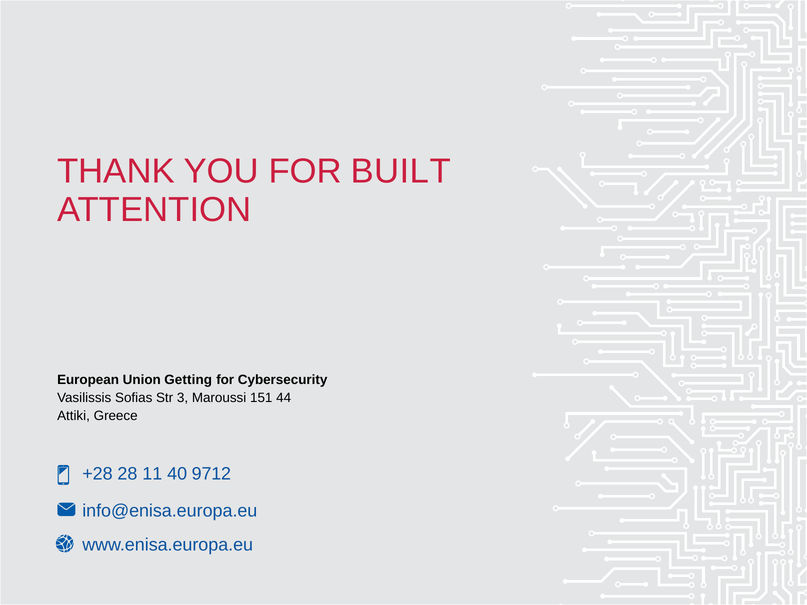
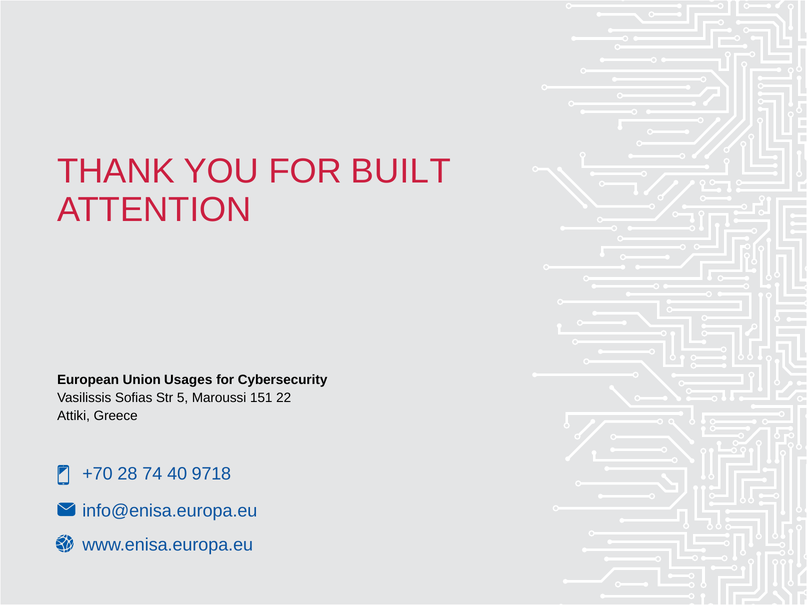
Getting: Getting -> Usages (188, 380)
3: 3 -> 5 (183, 398)
44: 44 -> 22 (284, 398)
+28: +28 -> +70 (97, 474)
11: 11 -> 74 (152, 474)
9712: 9712 -> 9718 (211, 474)
